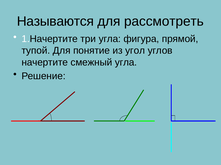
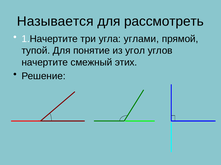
Называются: Называются -> Называется (55, 21)
фигура: фигура -> углами (141, 39)
смежный угла: угла -> этих (126, 63)
